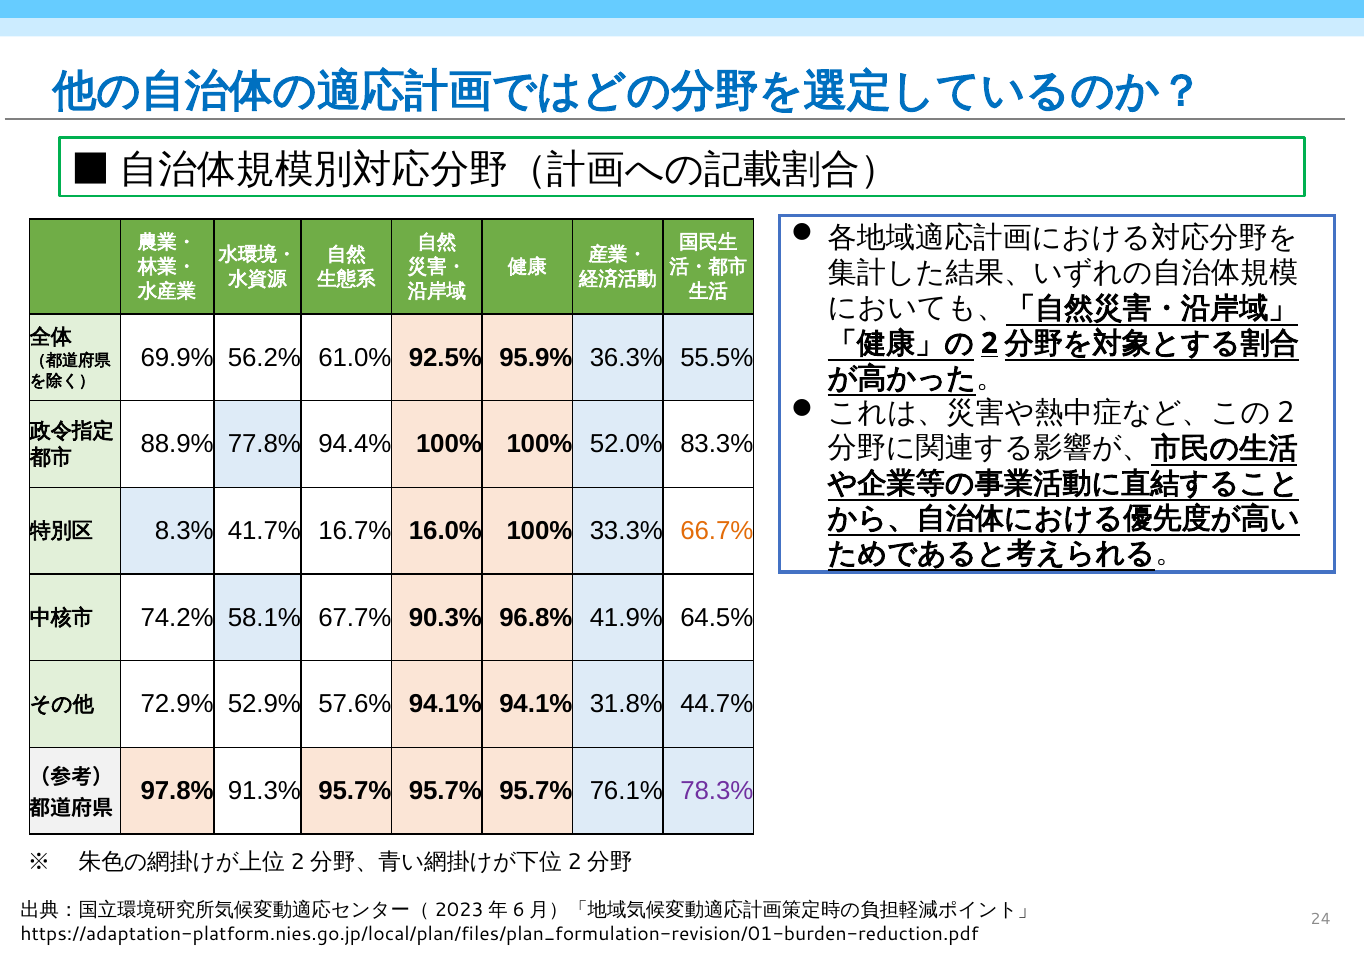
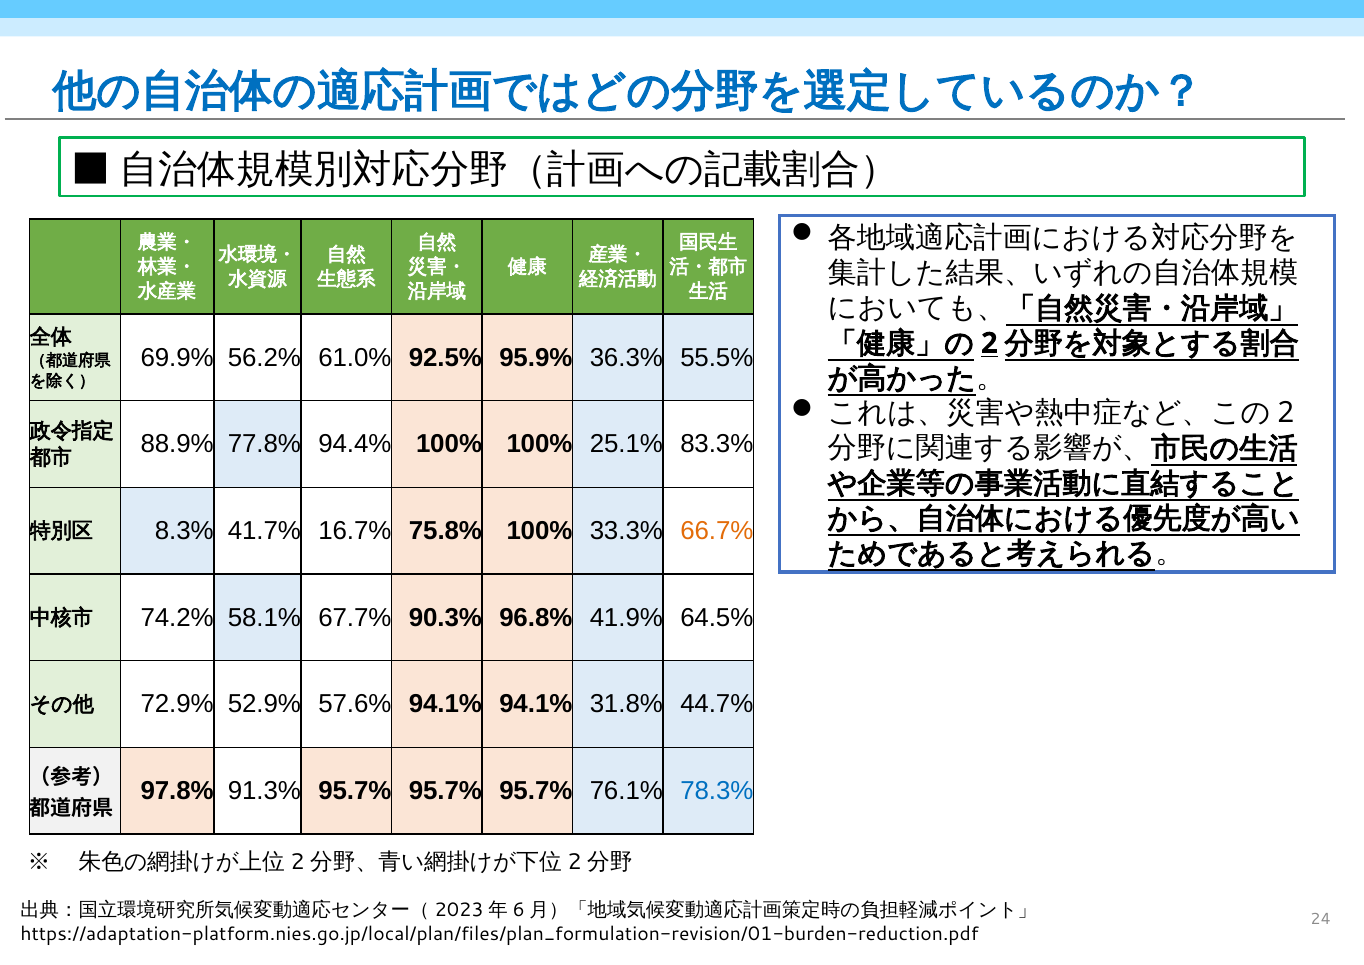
52.0%: 52.0% -> 25.1% (626, 444)
16.0%: 16.0% -> 75.8% (445, 531)
78.3% colour: purple -> blue (717, 791)
